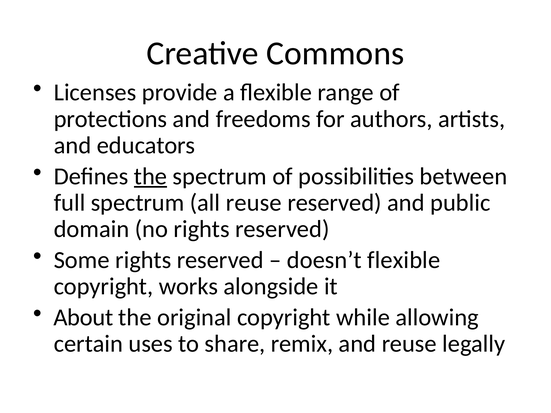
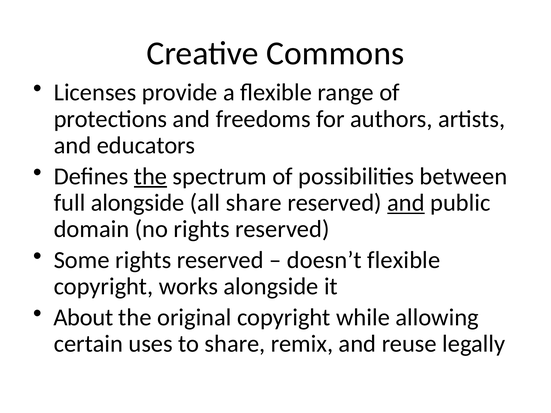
full spectrum: spectrum -> alongside (138, 203)
all reuse: reuse -> share (254, 203)
and underline: none -> present (406, 203)
